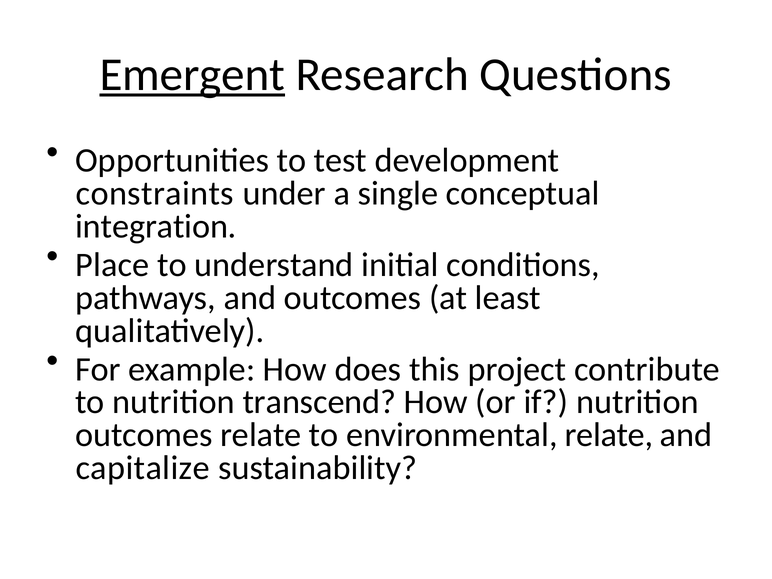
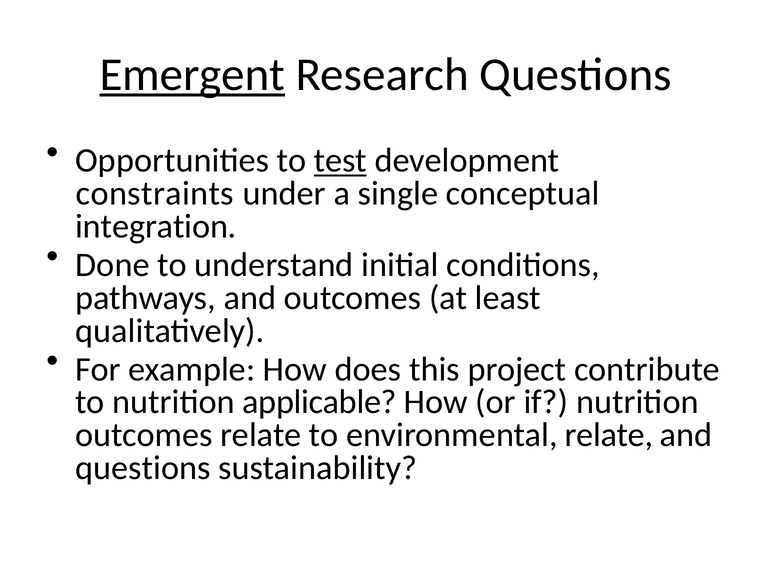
test underline: none -> present (340, 161)
Place: Place -> Done (112, 265)
transcend: transcend -> applicable (319, 402)
capitalize: capitalize -> questions (143, 468)
